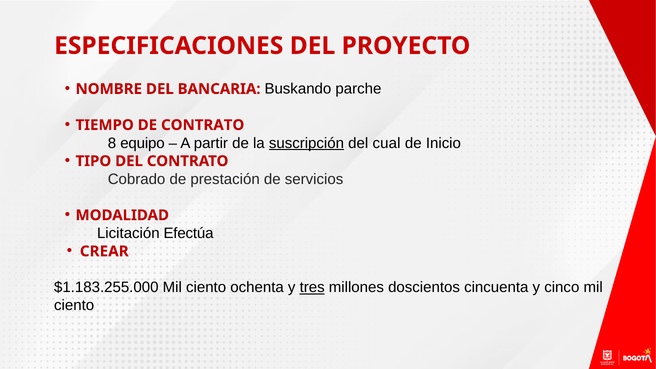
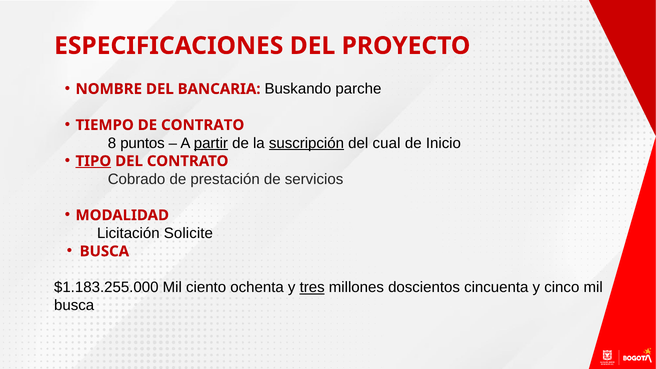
equipo: equipo -> puntos (142, 143)
partir underline: none -> present (211, 143)
TIPO underline: none -> present (93, 161)
Efectúa: Efectúa -> Solicite (188, 233)
CREAR: CREAR -> BUSCA (104, 251)
ciento: ciento -> busca (74, 305)
